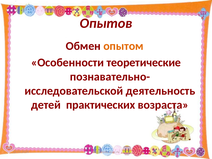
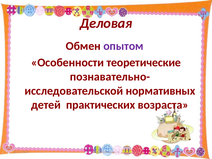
Опытов: Опытов -> Деловая (106, 23)
опытом colour: orange -> purple (123, 46)
деятельность: деятельность -> нормативных (161, 91)
